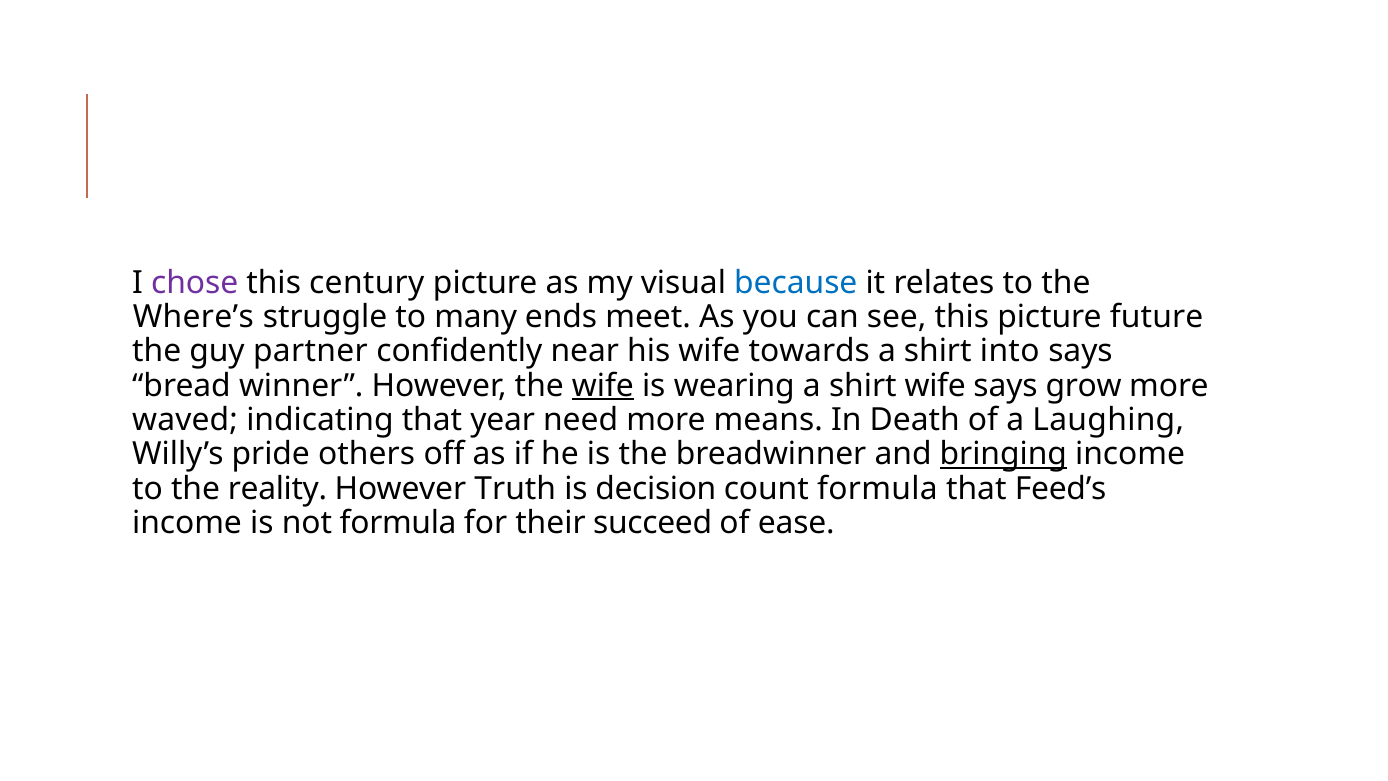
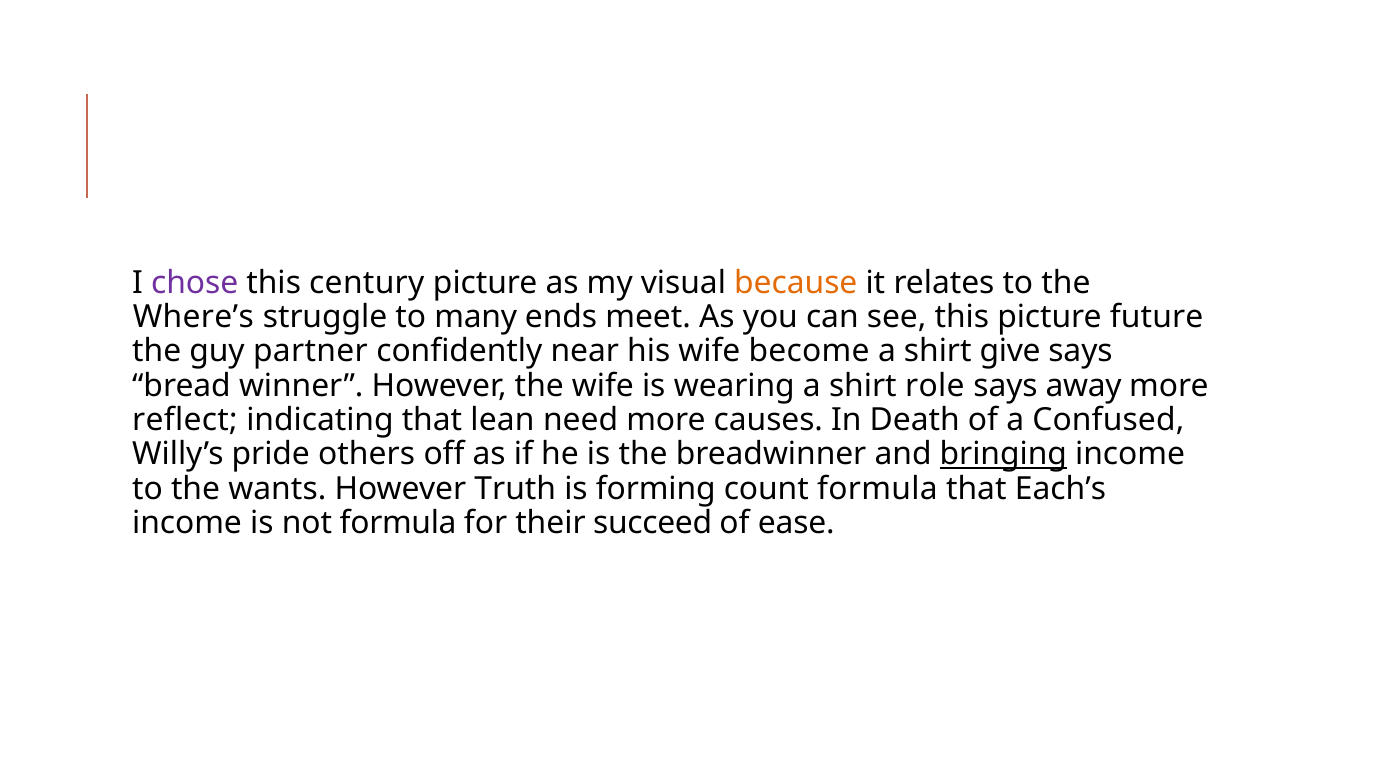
because colour: blue -> orange (796, 282)
towards: towards -> become (809, 351)
into: into -> give (1010, 351)
wife underline: present -> none (603, 385)
shirt wife: wife -> role (935, 385)
grow: grow -> away (1084, 385)
waved: waved -> reflect (185, 420)
year: year -> lean (502, 420)
means: means -> causes (768, 420)
Laughing: Laughing -> Confused (1108, 420)
reality: reality -> wants (277, 488)
decision: decision -> forming (656, 488)
Feed’s: Feed’s -> Each’s (1060, 488)
